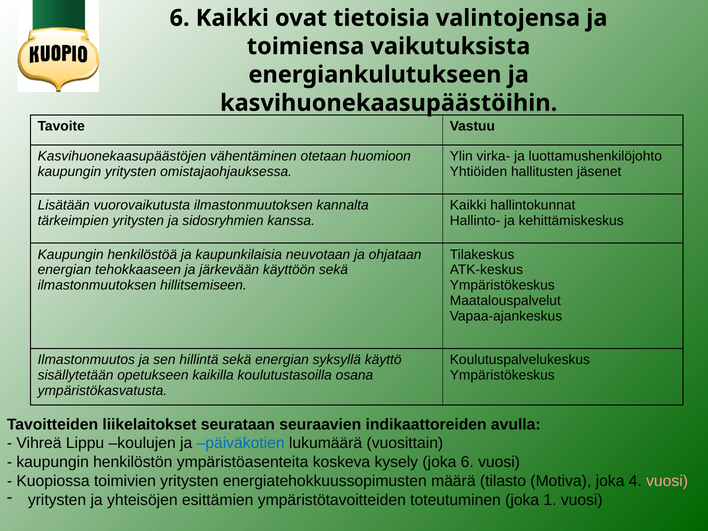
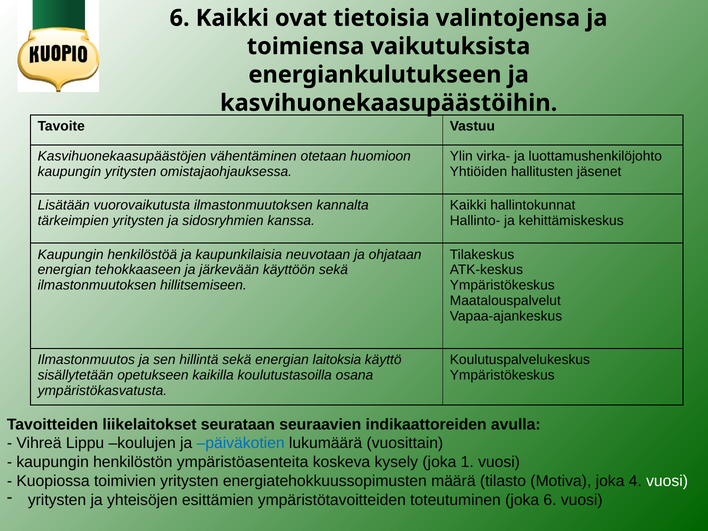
syksyllä: syksyllä -> laitoksia (337, 360)
joka 6: 6 -> 1 (467, 462)
vuosi colour: pink -> white (667, 481)
joka 1: 1 -> 6 (550, 500)
